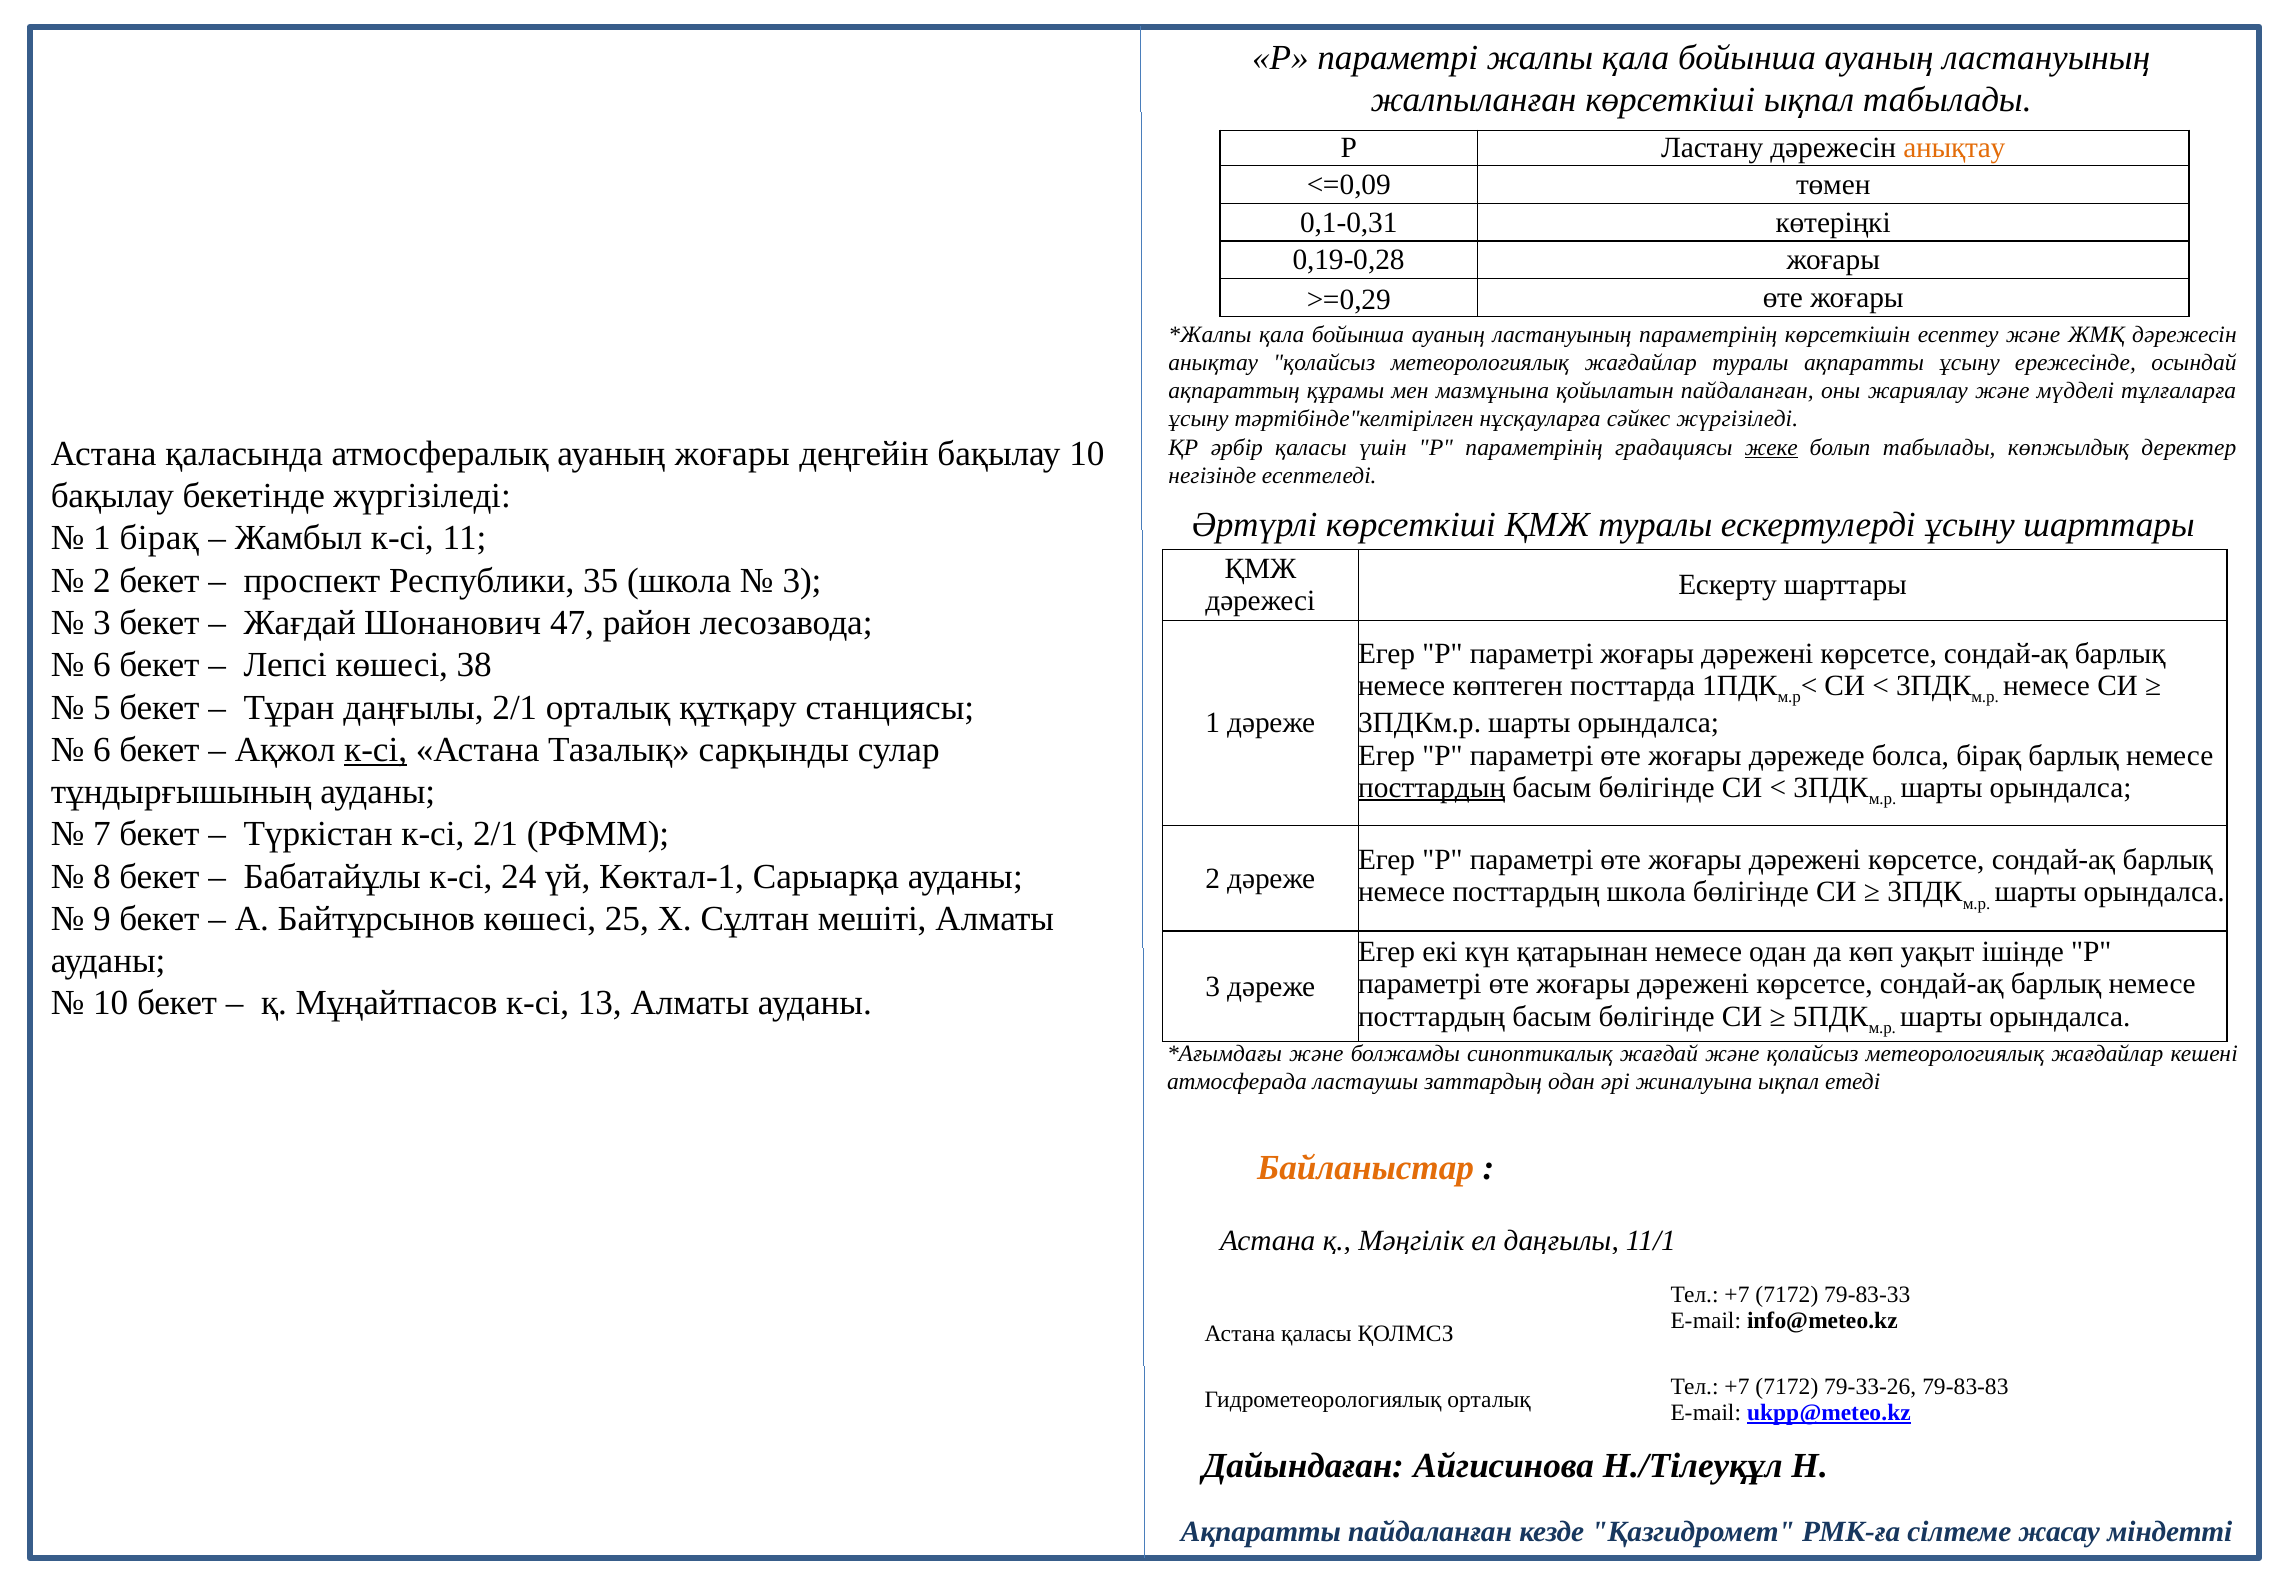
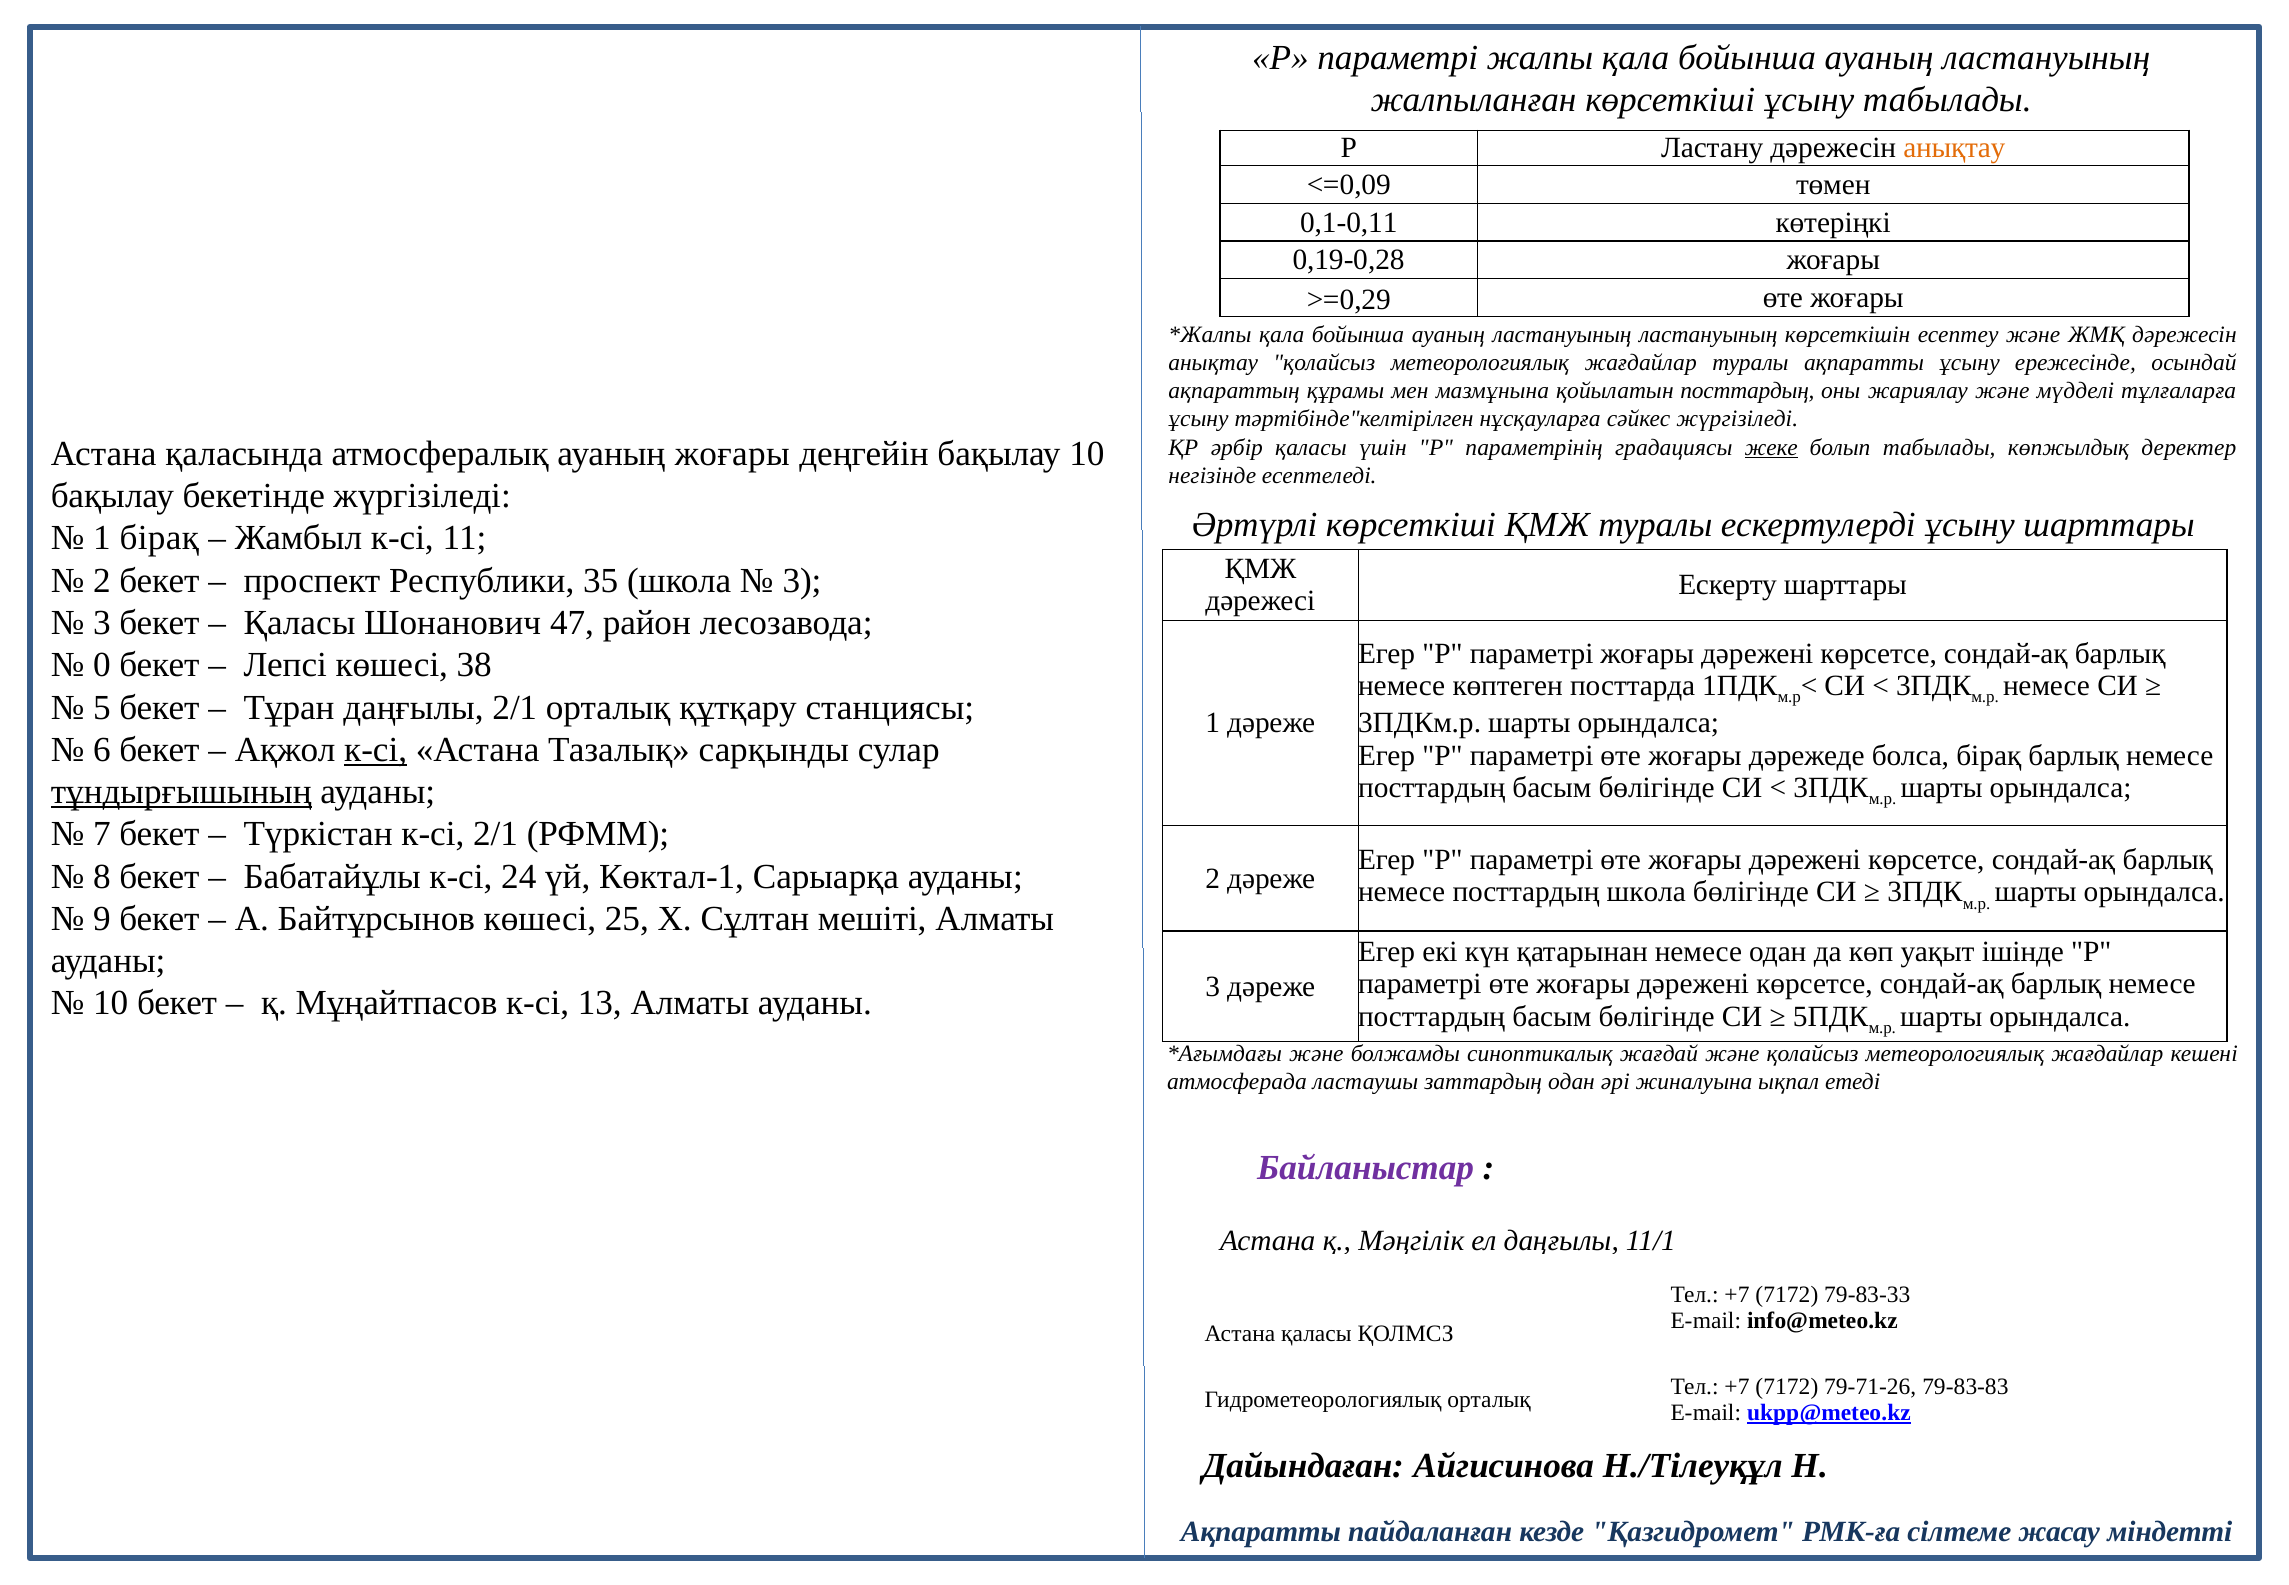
көрсеткіші ықпал: ықпал -> ұсыну (1809, 100)
0,1-0,31: 0,1-0,31 -> 0,1-0,11 (1349, 222)
ластануының параметрінің: параметрінің -> ластануының (1708, 335)
қойылатын пайдаланған: пайдаланған -> посттардың (1748, 391)
Жағдай: Жағдай -> Қаласы (300, 623)
6: 6 -> 0 (102, 665)
посттардың underline: present -> none (1432, 788)
тұндырғышының underline: none -> present (181, 792)
Байланыстар colour: orange -> purple (1365, 1168)
79-33-26: 79-33-26 -> 79-71-26 (1870, 1386)
